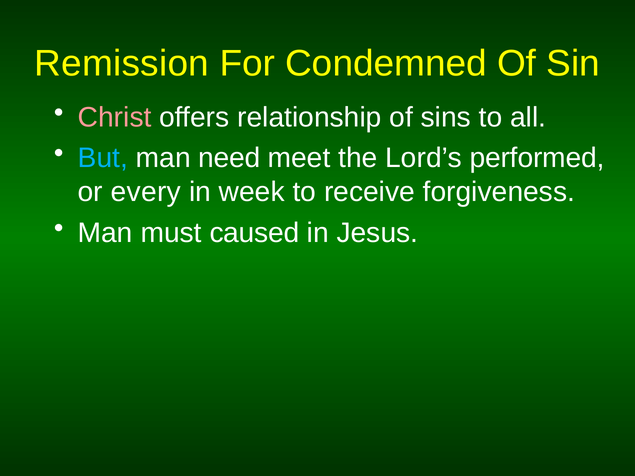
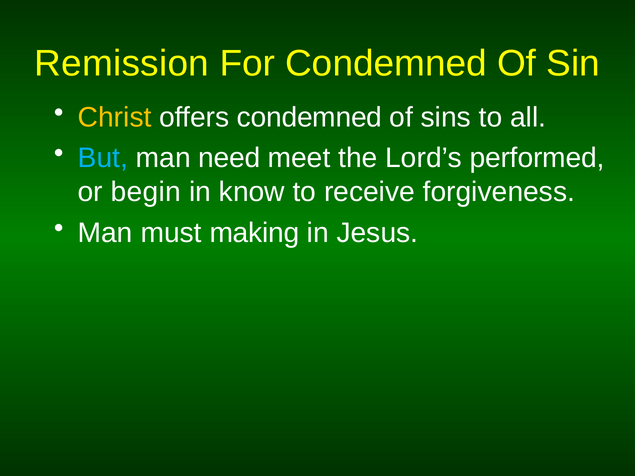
Christ colour: pink -> yellow (115, 117)
offers relationship: relationship -> condemned (310, 117)
every: every -> begin (146, 192)
week: week -> know (252, 192)
caused: caused -> making (254, 233)
